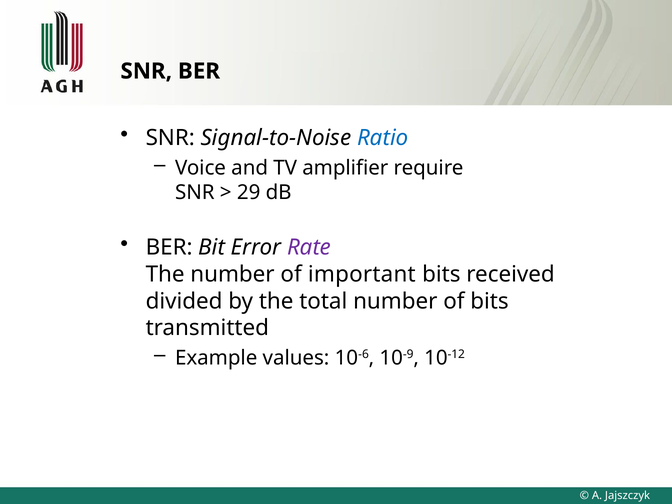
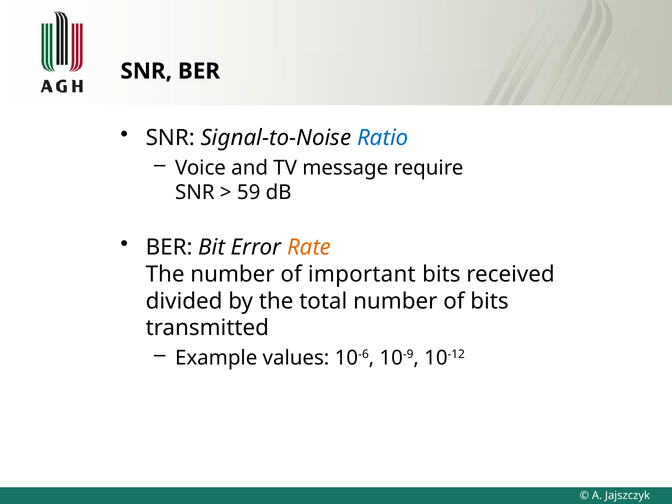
amplifier: amplifier -> message (345, 168)
29: 29 -> 59 (249, 192)
Rate colour: purple -> orange (309, 247)
